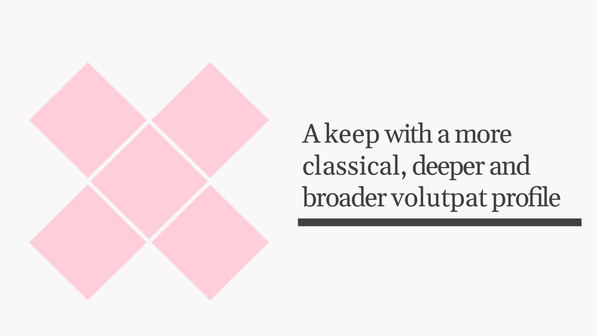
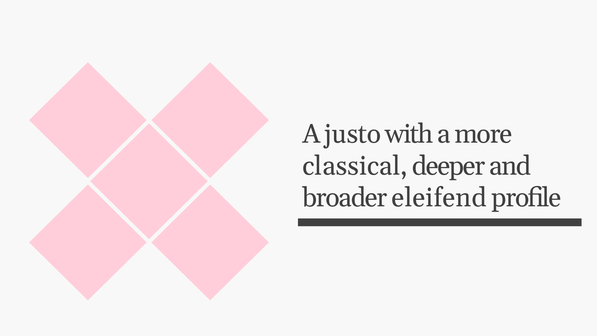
keep: keep -> justo (353, 134)
volutpat: volutpat -> eleifend (439, 198)
